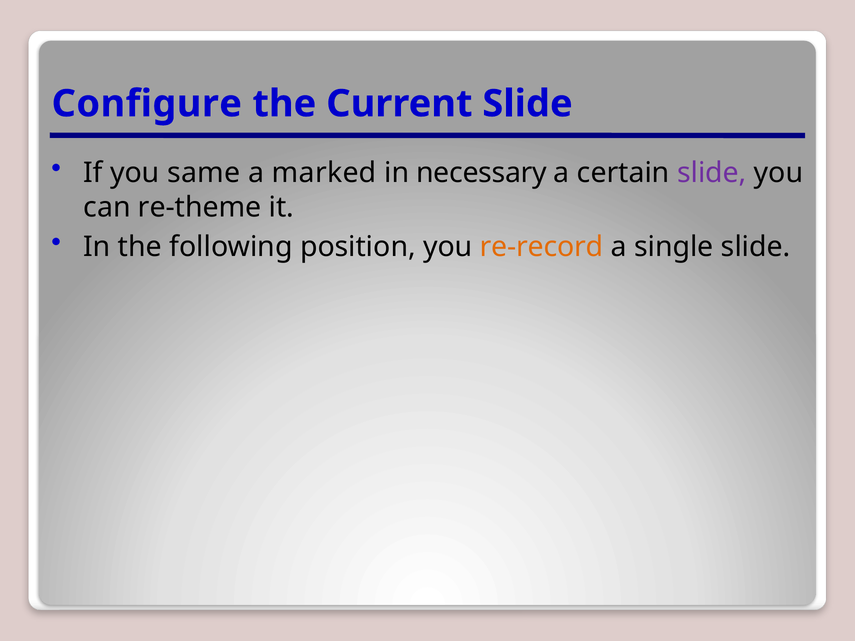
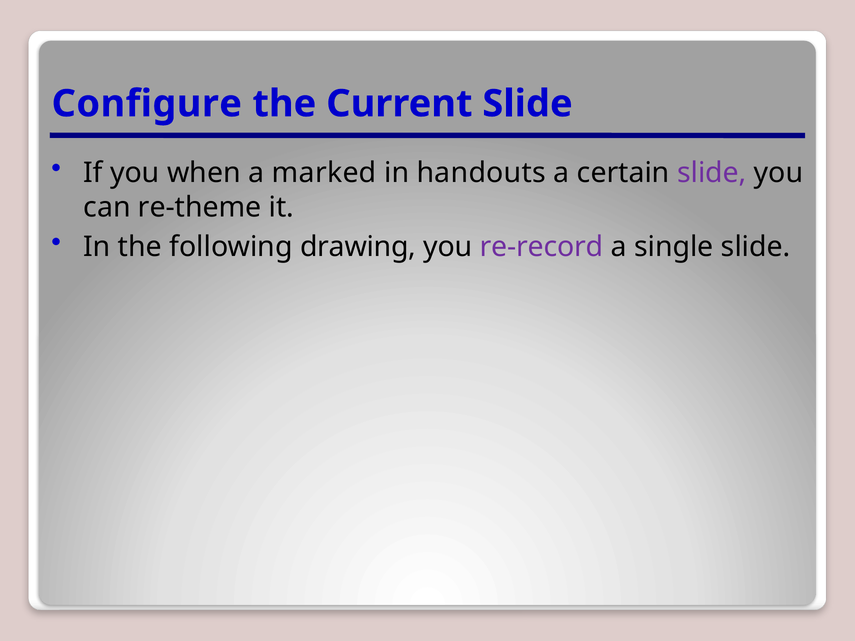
same: same -> when (204, 173)
necessary: necessary -> handouts (481, 173)
position: position -> drawing (358, 247)
re-record colour: orange -> purple (542, 247)
